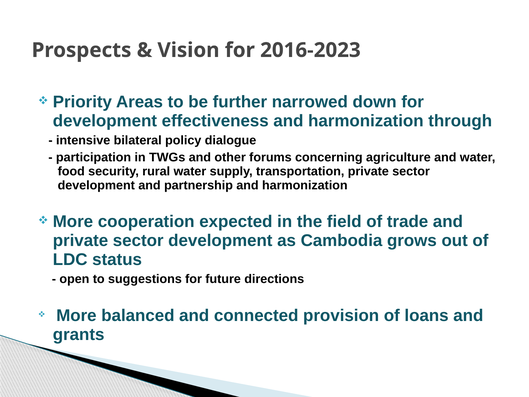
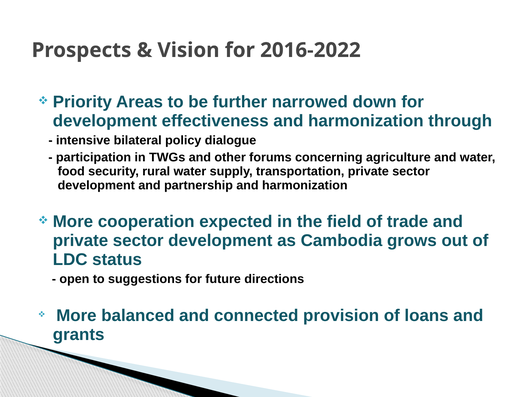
2016-2023: 2016-2023 -> 2016-2022 (310, 50)
